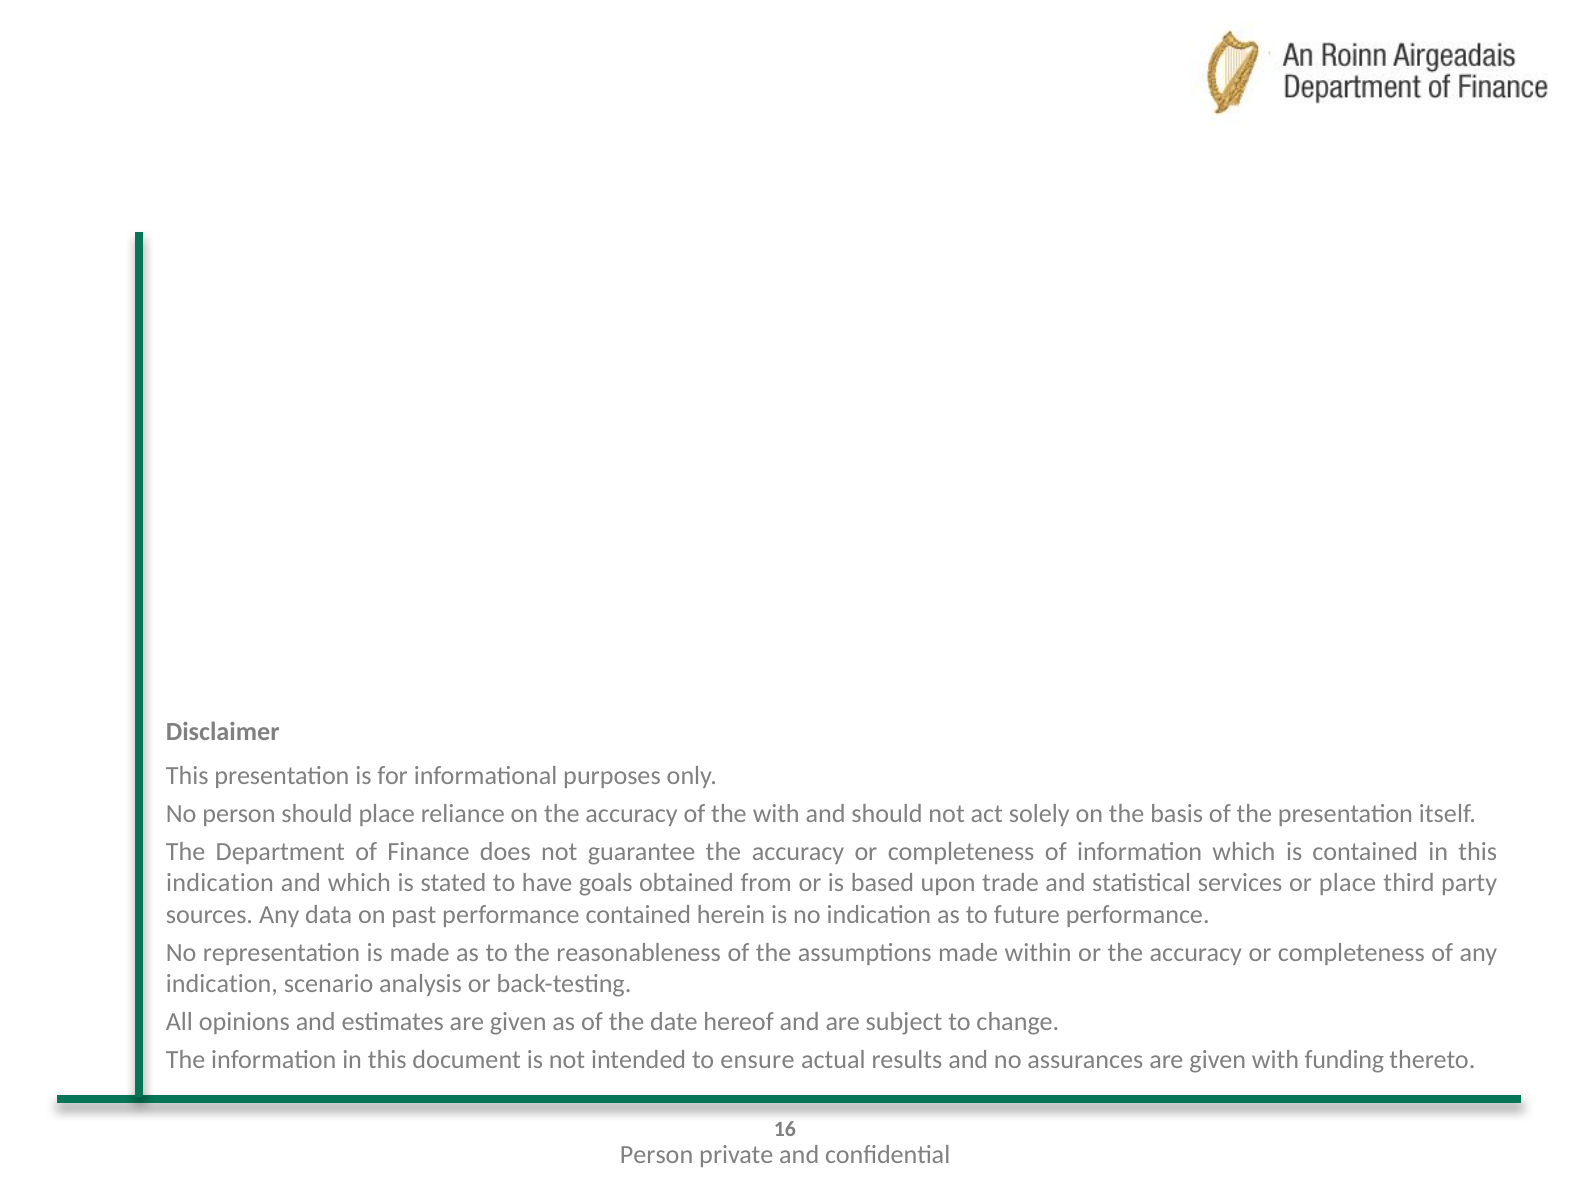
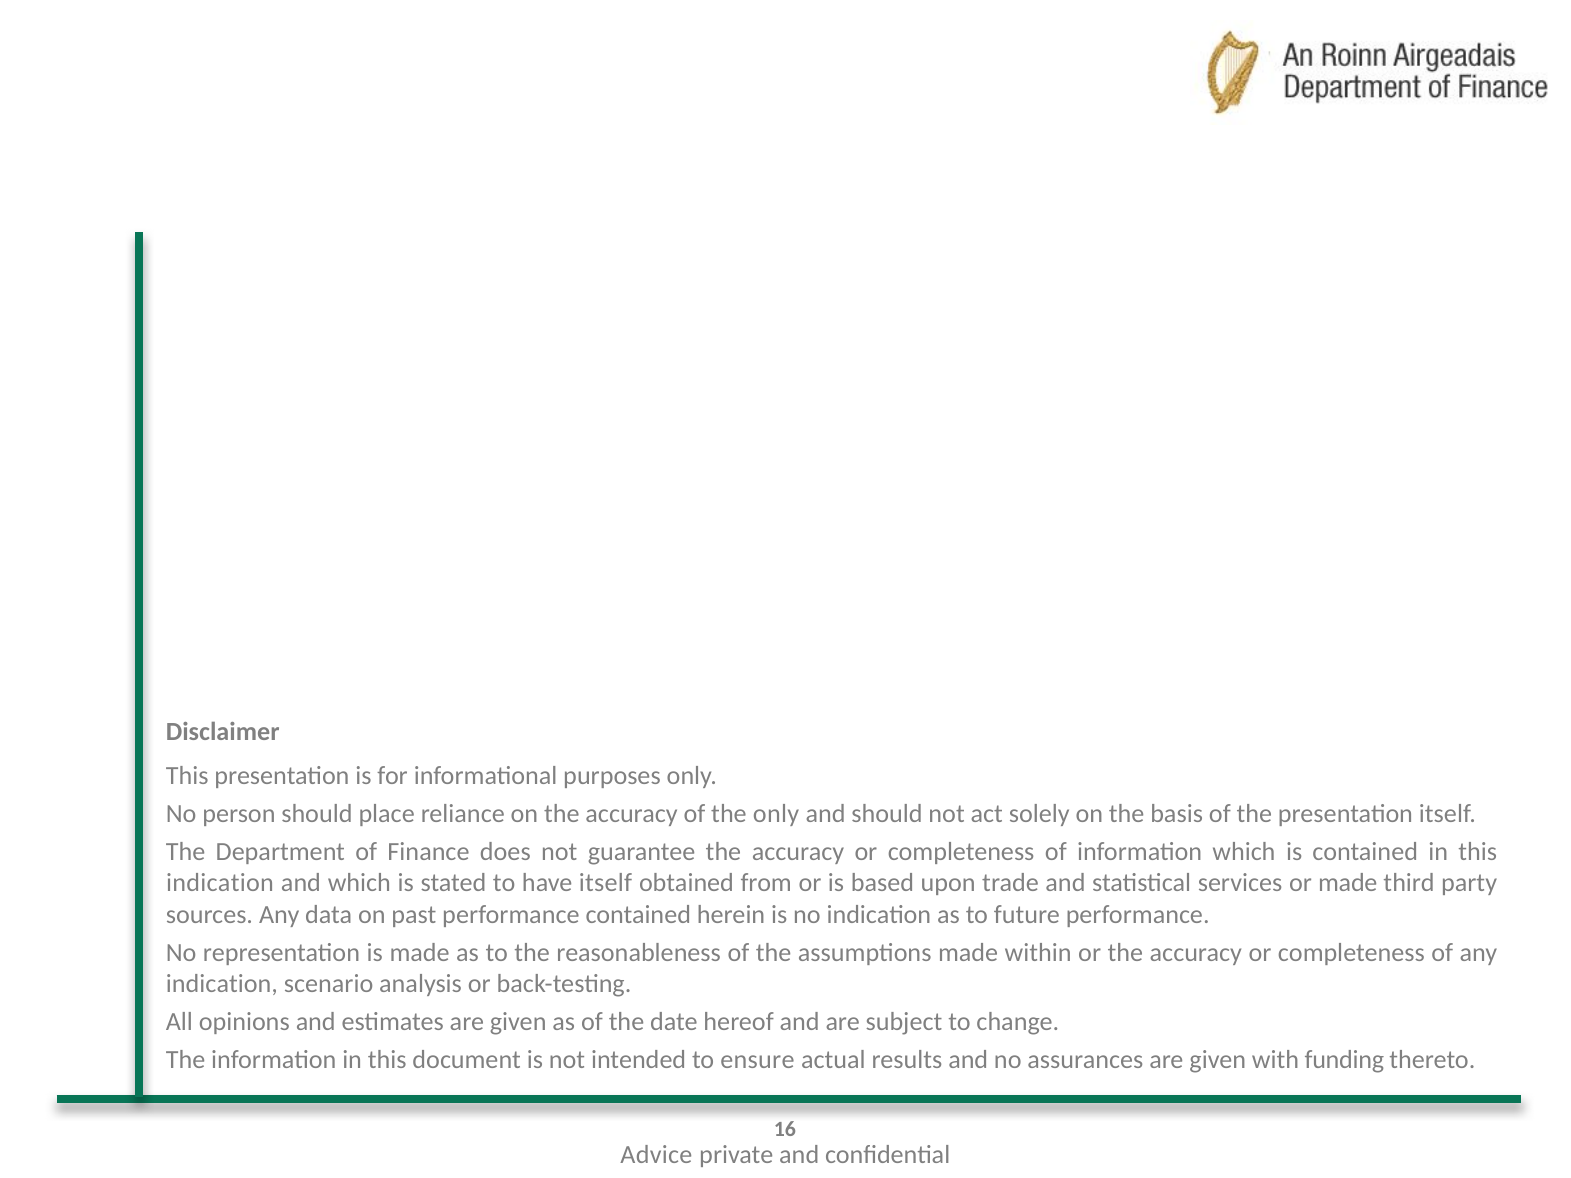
the with: with -> only (776, 814)
have goals: goals -> itself (605, 883)
or place: place -> made (1348, 883)
Person: Person -> Advice (656, 1155)
